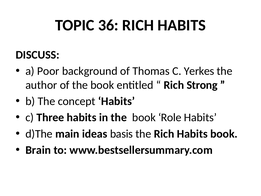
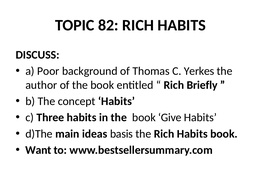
36: 36 -> 82 (108, 25)
Strong: Strong -> Briefly (202, 85)
Role: Role -> Give (170, 117)
Brain: Brain -> Want (38, 150)
